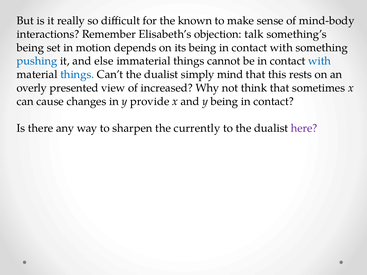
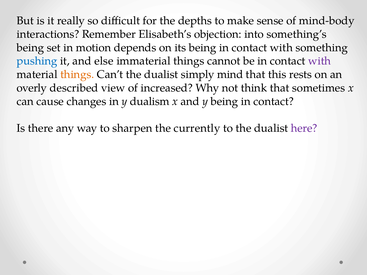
known: known -> depths (195, 21)
talk: talk -> into (254, 34)
with colour: blue -> purple (320, 61)
things colour: blue -> orange (77, 75)
presented: presented -> described (74, 88)
provide: provide -> dualism (150, 101)
